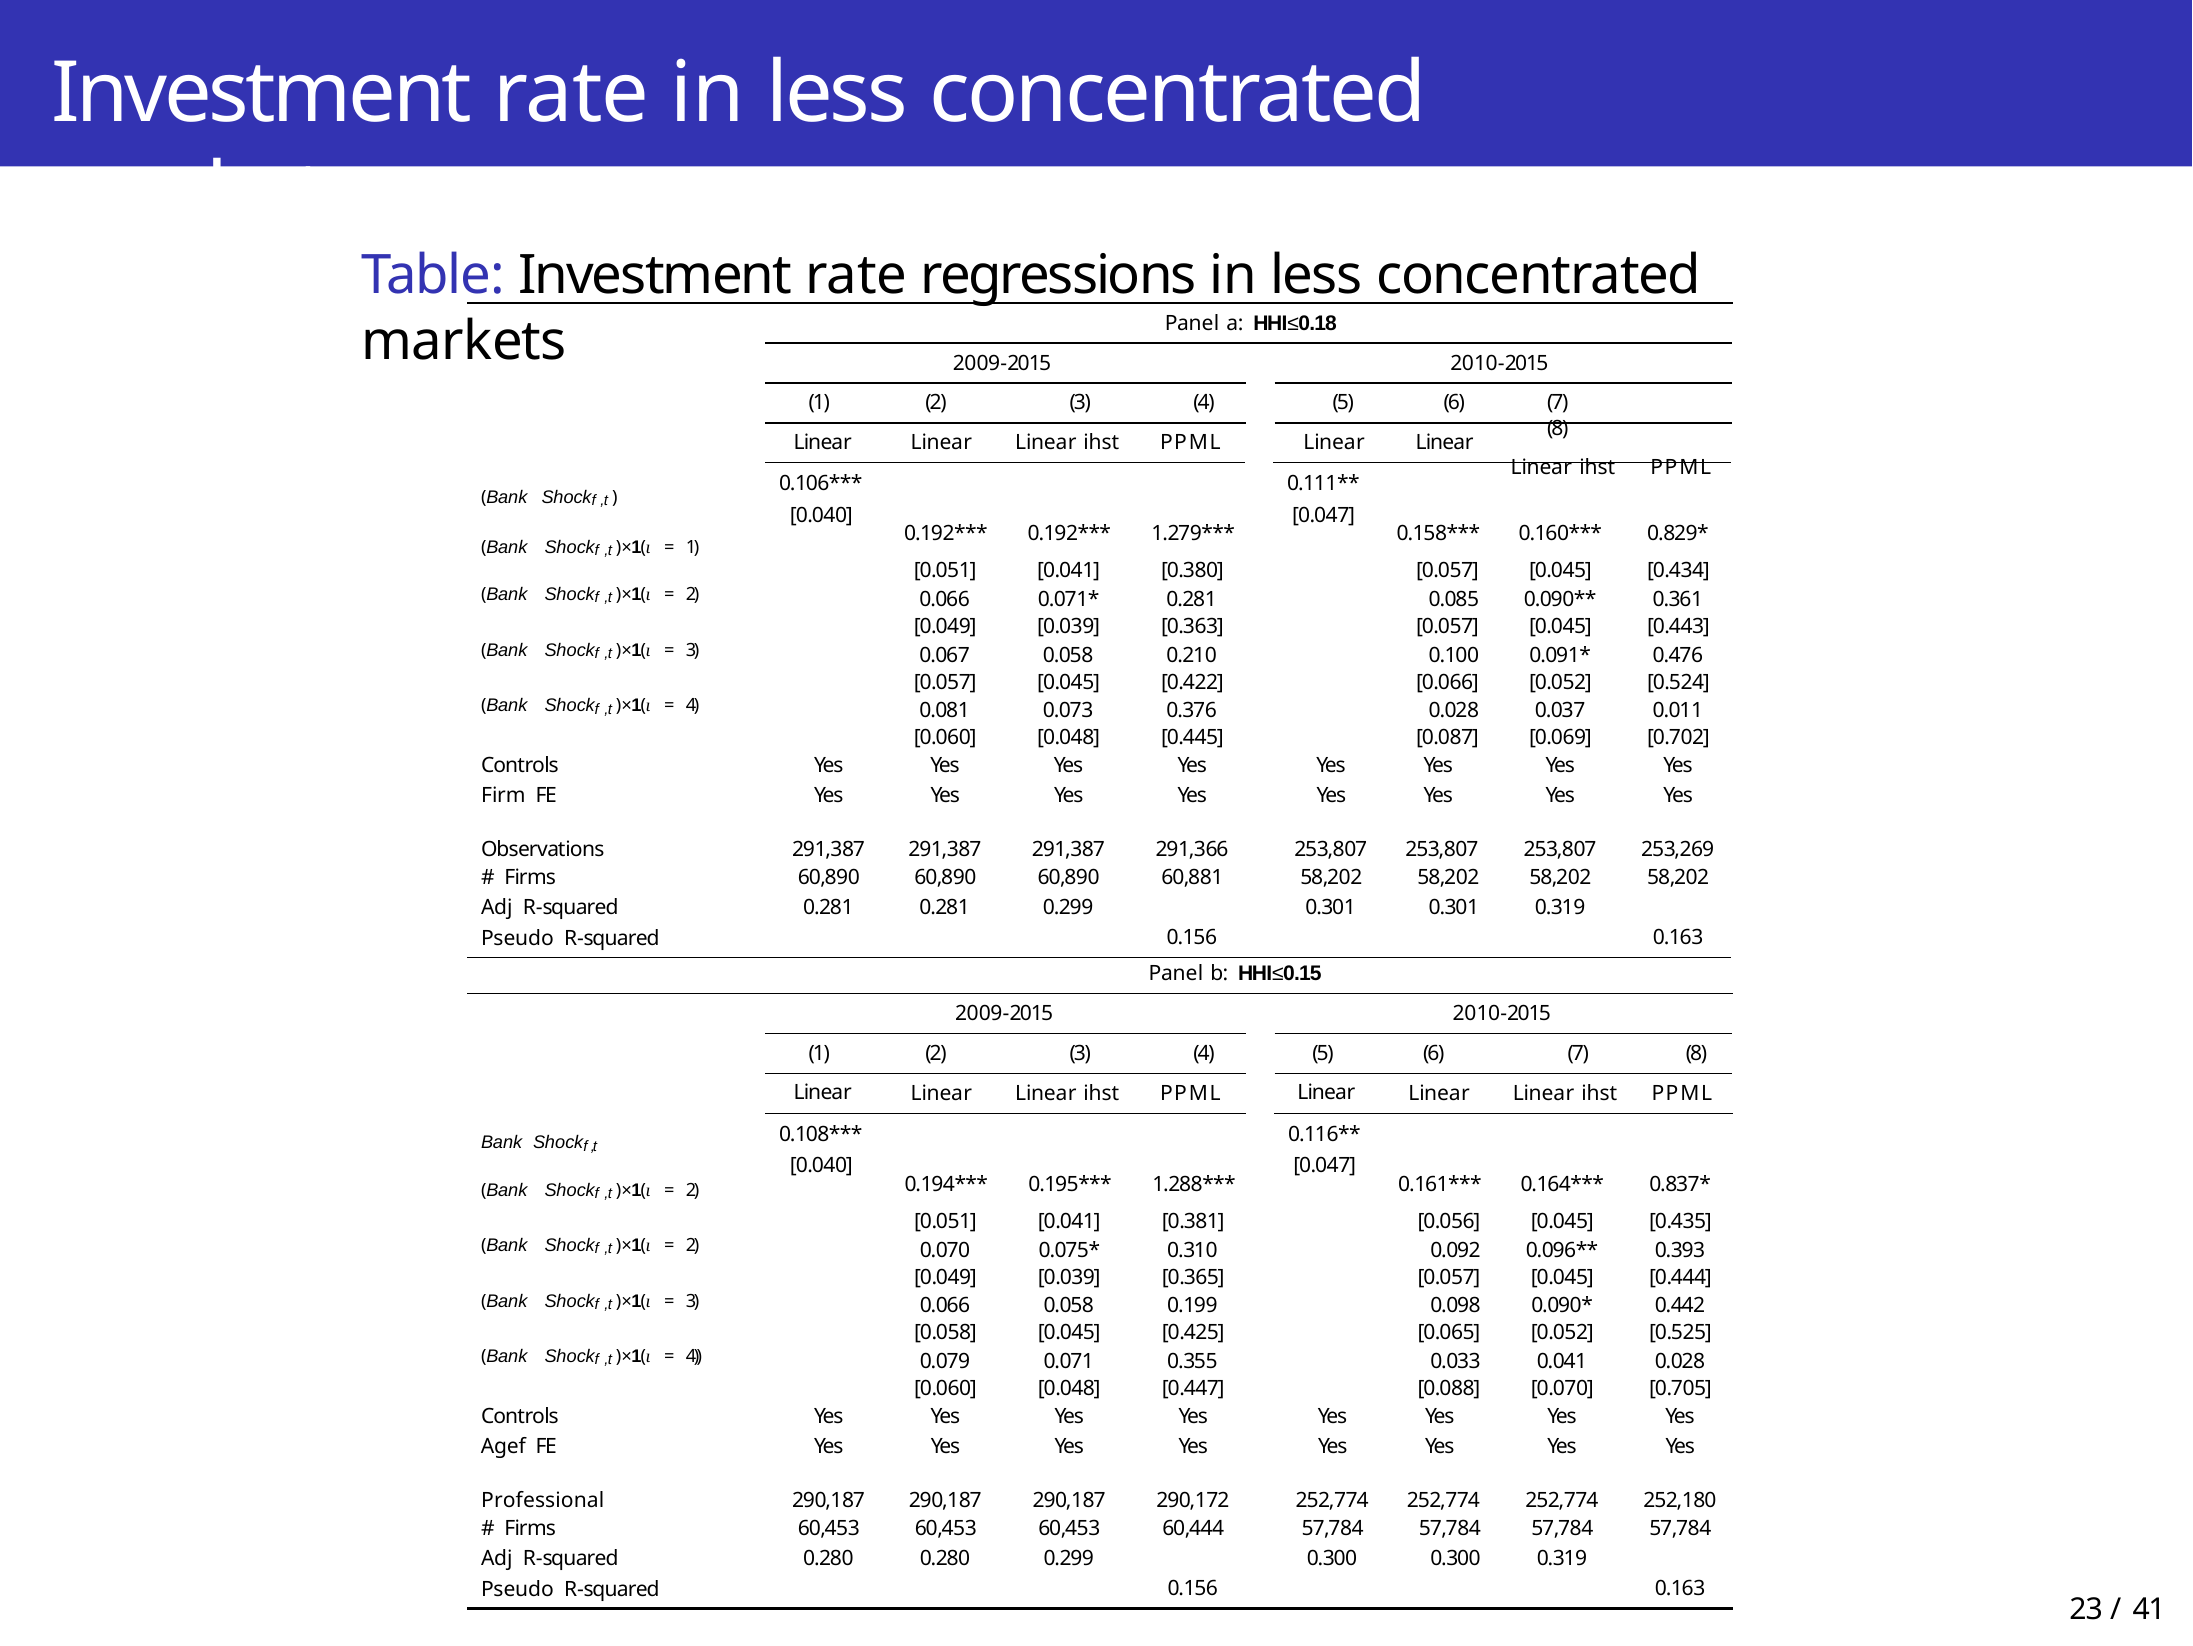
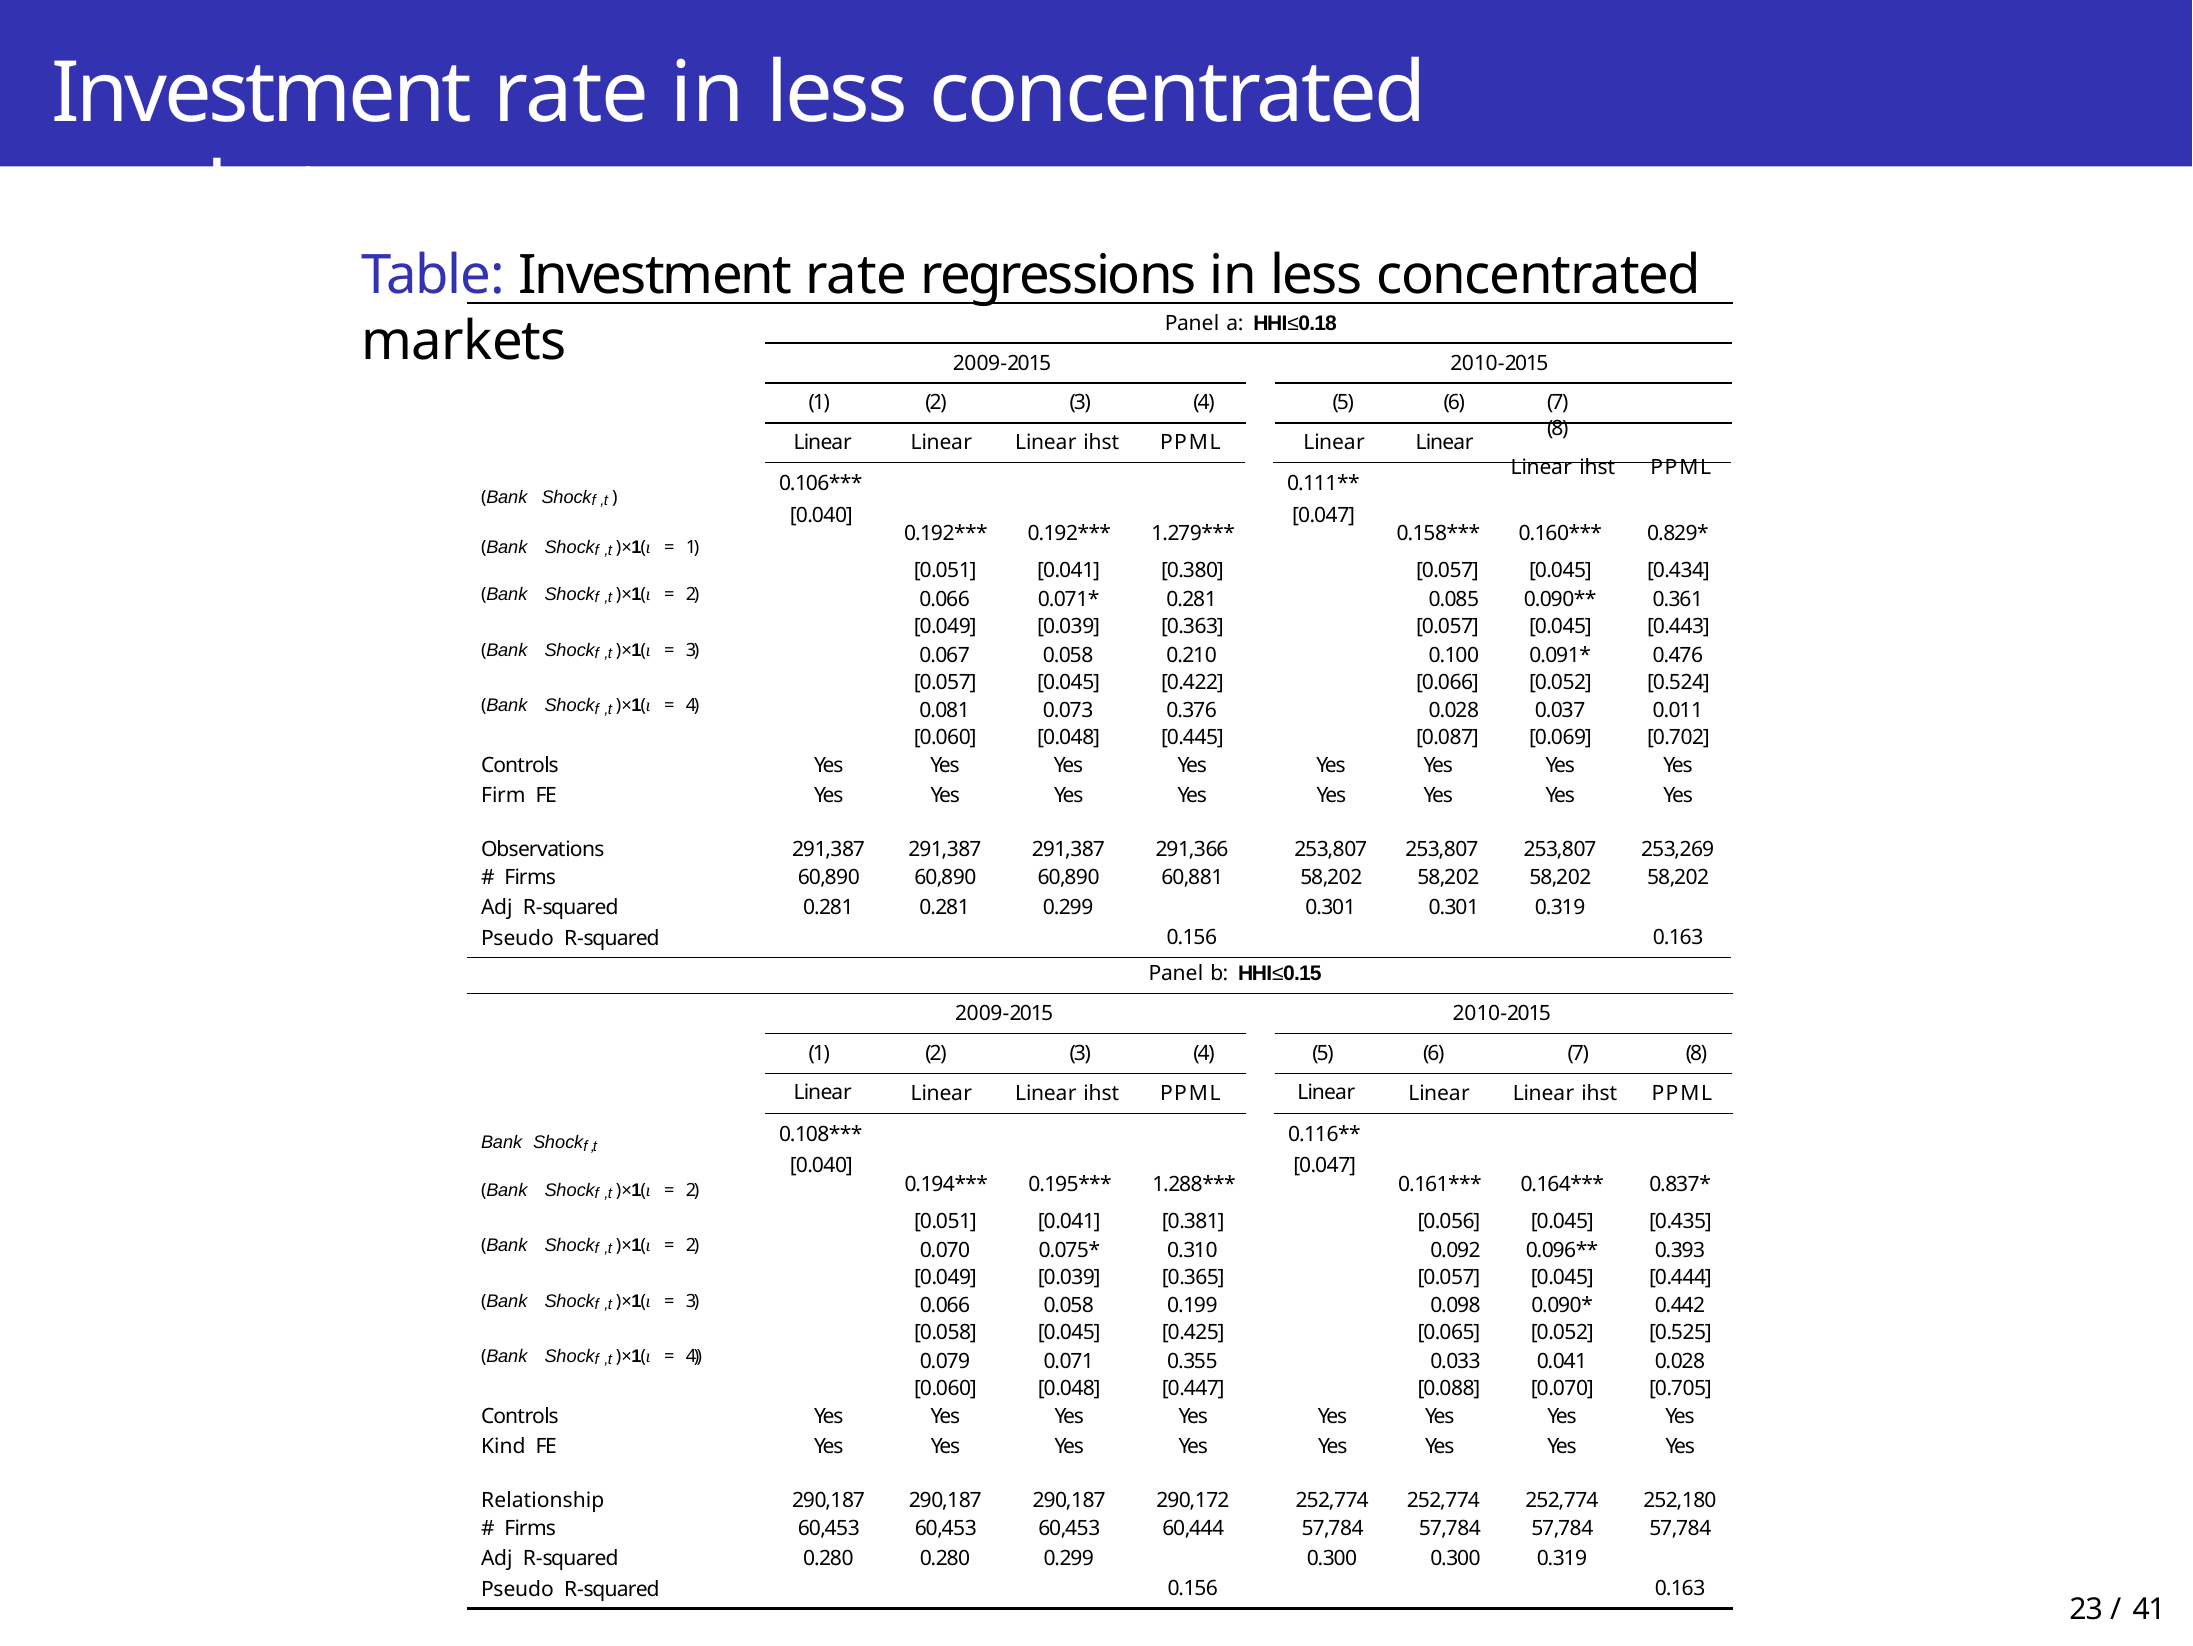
Agef: Agef -> Kind (503, 1447)
Professional: Professional -> Relationship (543, 1501)
